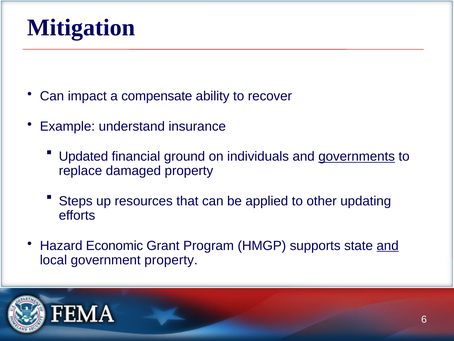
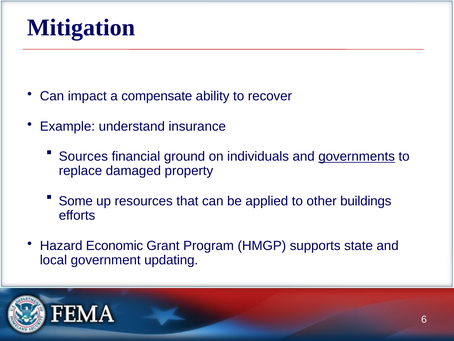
Updated: Updated -> Sources (83, 156)
Steps: Steps -> Some (76, 201)
updating: updating -> buildings (366, 201)
and underline: present -> none (388, 245)
government property: property -> updating (171, 260)
